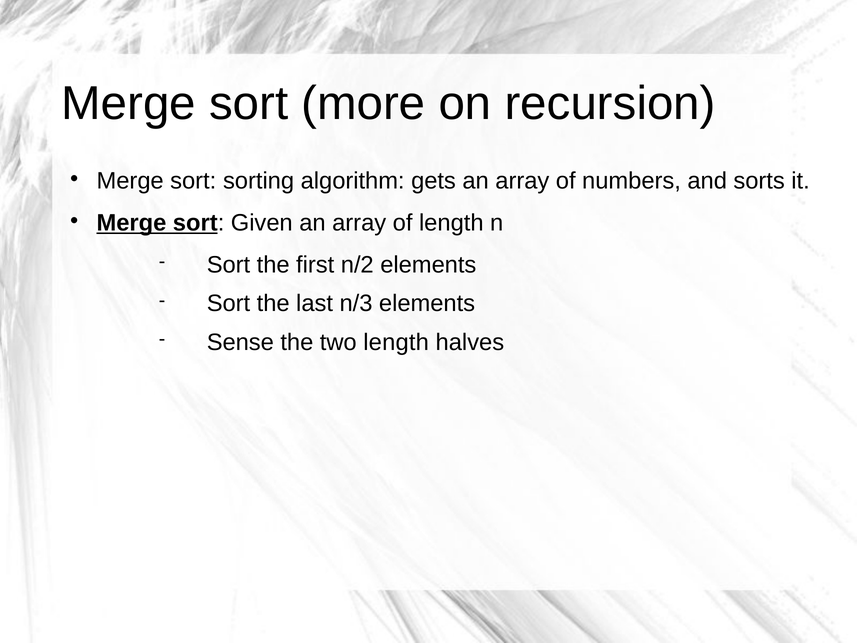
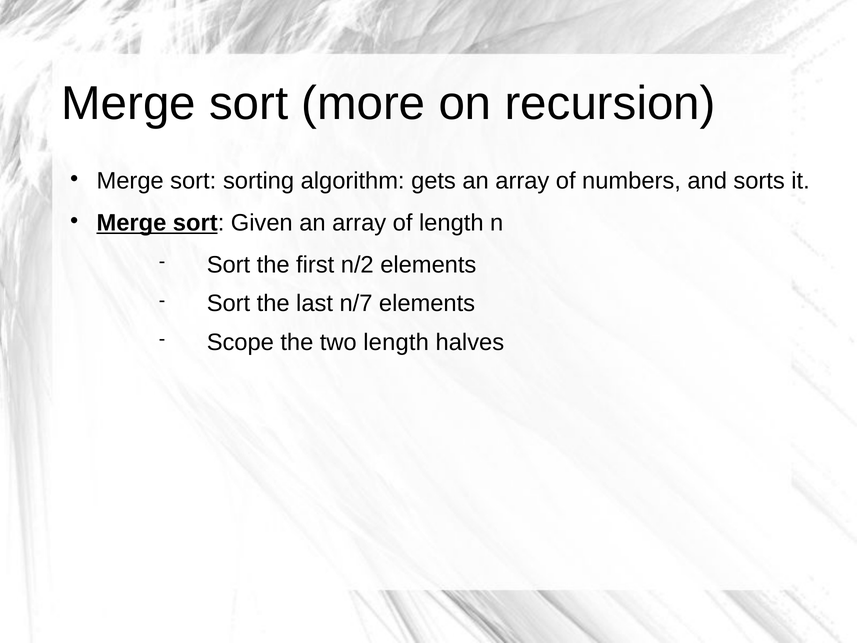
n/3: n/3 -> n/7 (356, 303)
Sense: Sense -> Scope (240, 342)
